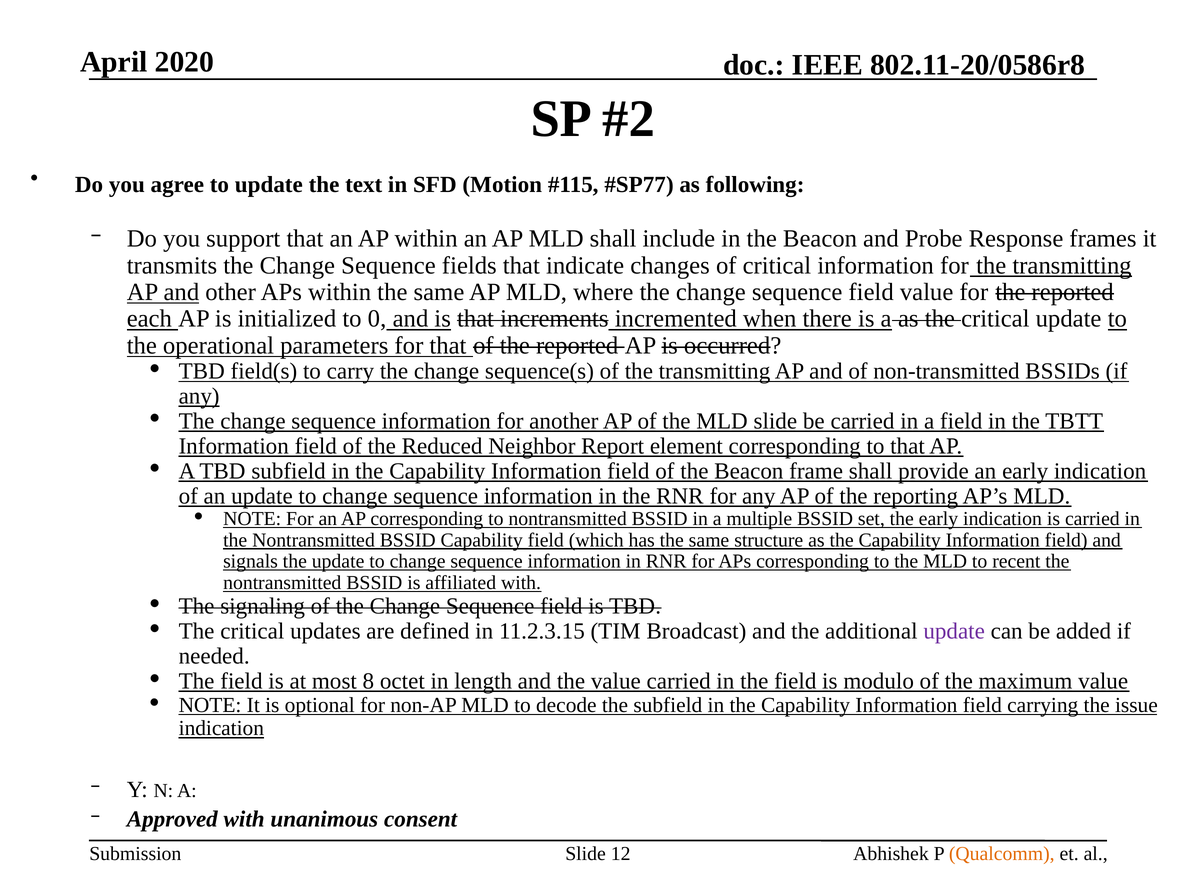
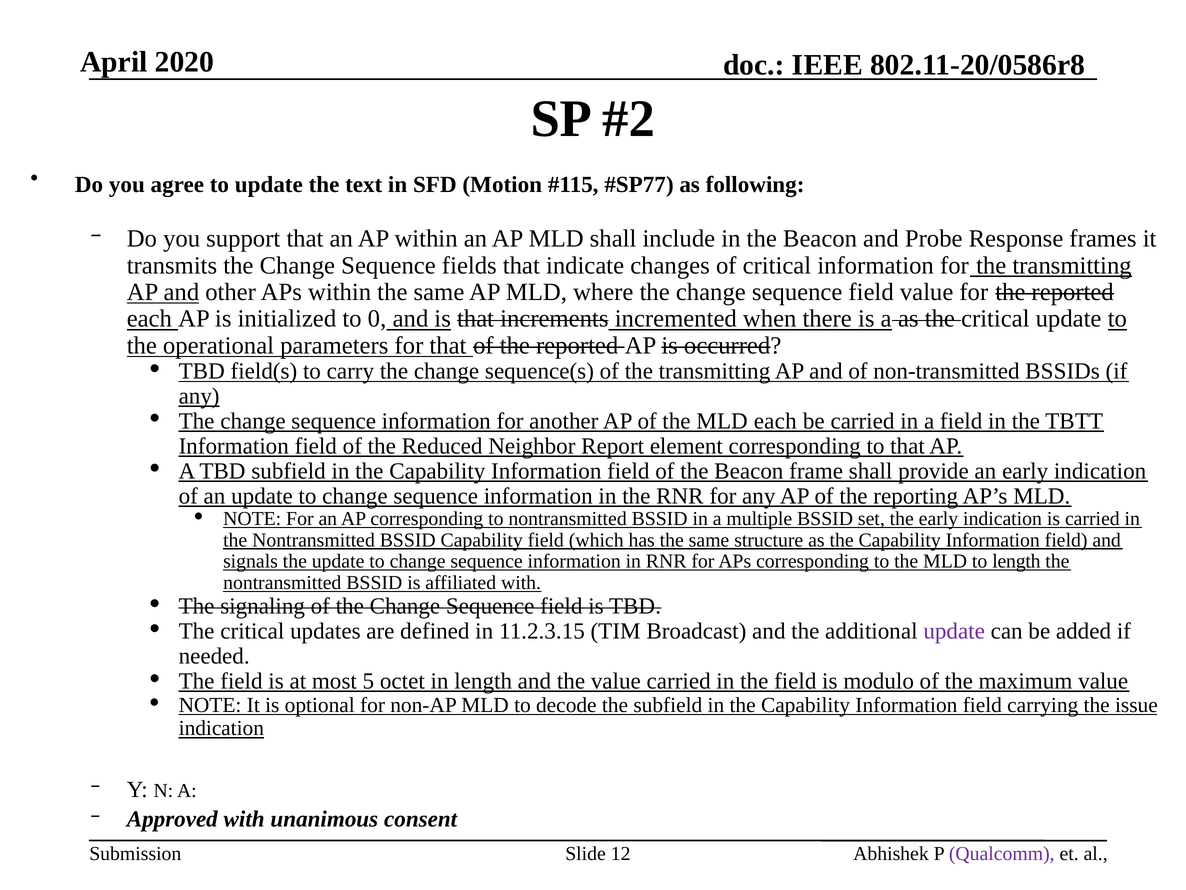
MLD slide: slide -> each (775, 421)
to recent: recent -> length (1016, 561)
8: 8 -> 5 (368, 681)
Qualcomm colour: orange -> purple (1002, 853)
